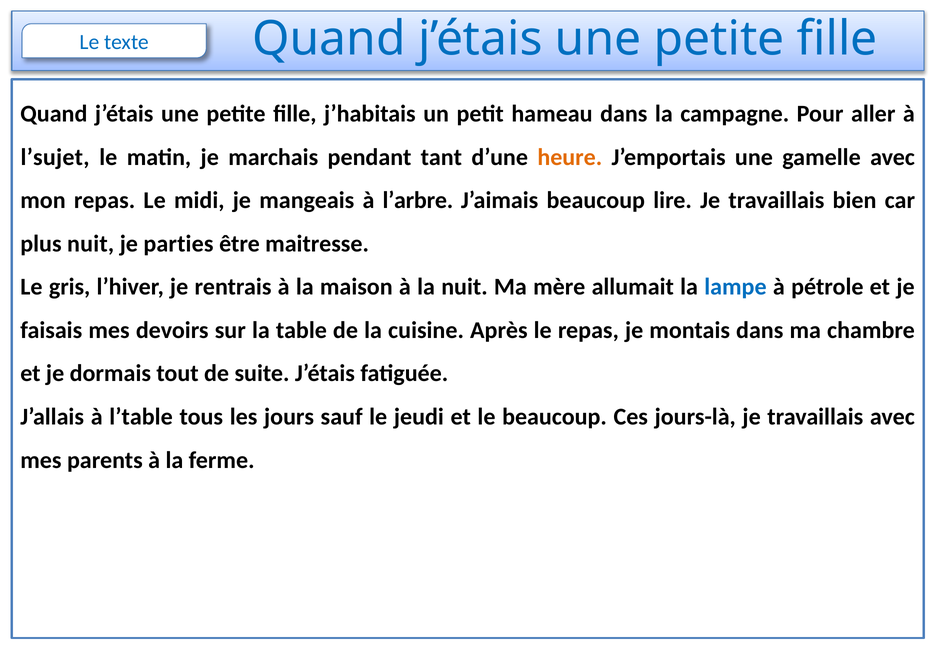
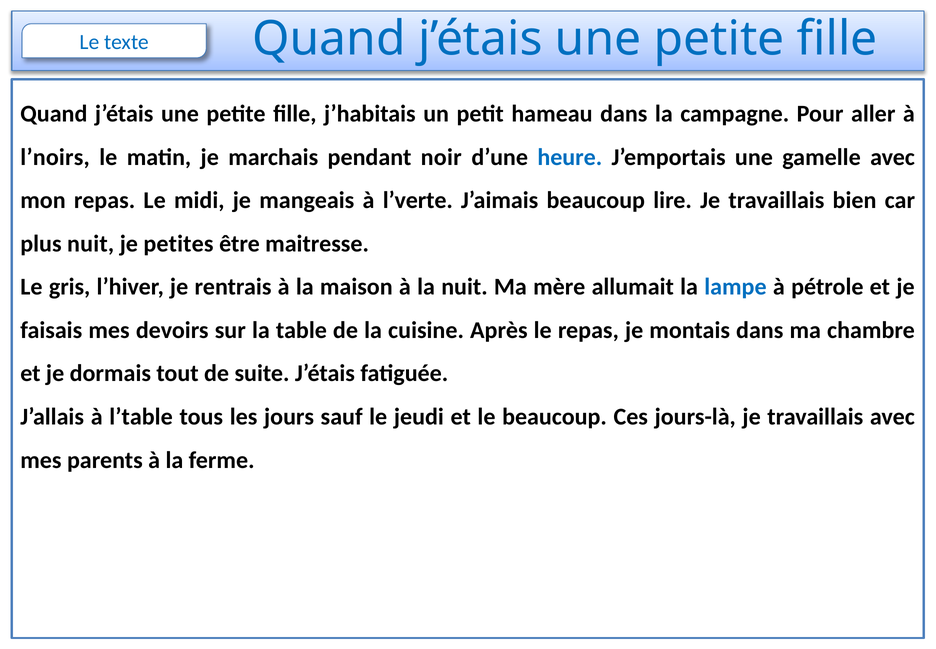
l’sujet: l’sujet -> l’noirs (55, 157)
tant: tant -> noir (441, 157)
heure colour: orange -> blue (570, 157)
l’arbre: l’arbre -> l’verte (418, 200)
parties: parties -> petites (178, 244)
